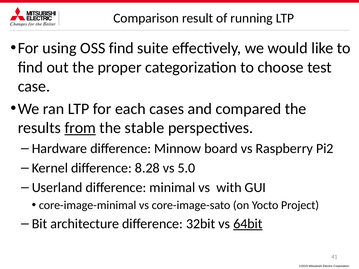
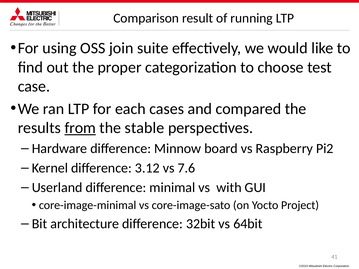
OSS find: find -> join (121, 48)
8.28: 8.28 -> 3.12 (147, 168)
5.0: 5.0 -> 7.6 (186, 168)
64bit underline: present -> none (248, 224)
